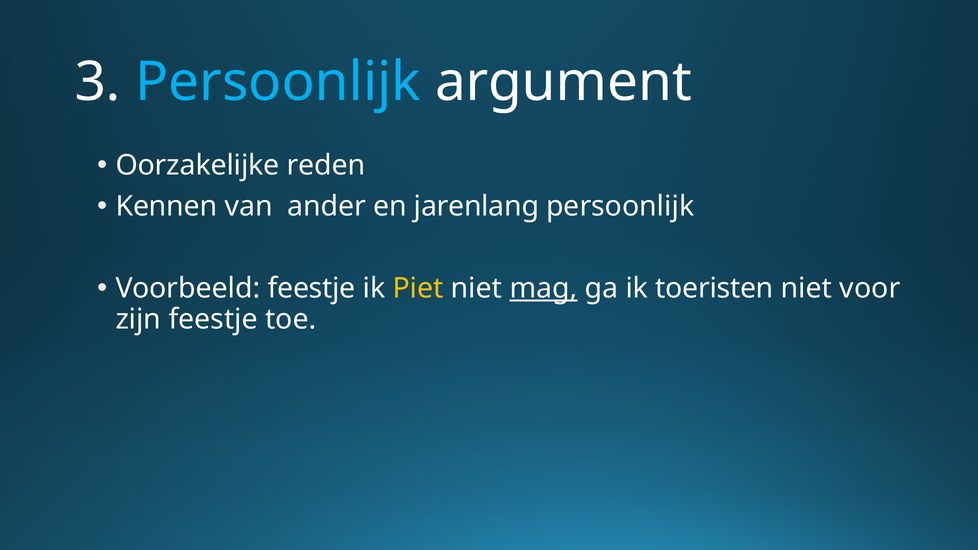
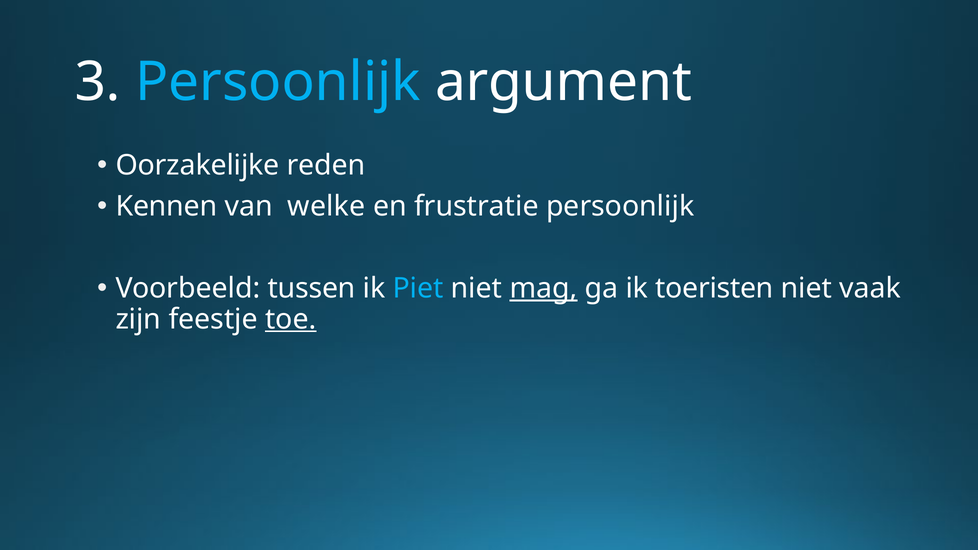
ander: ander -> welke (326, 206)
jarenlang: jarenlang -> frustratie (476, 206)
Voorbeeld feestje: feestje -> tussen (312, 288)
Piet colour: yellow -> light blue (418, 288)
voor: voor -> vaak (870, 288)
toe underline: none -> present (291, 319)
